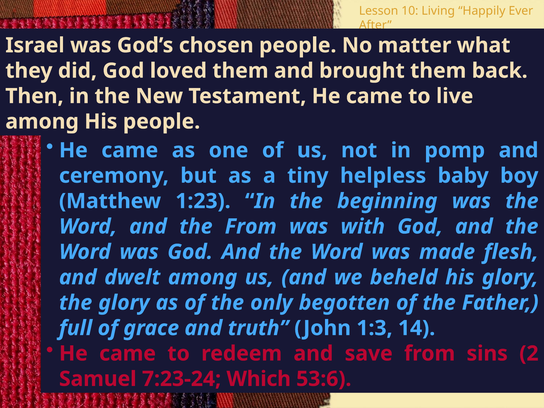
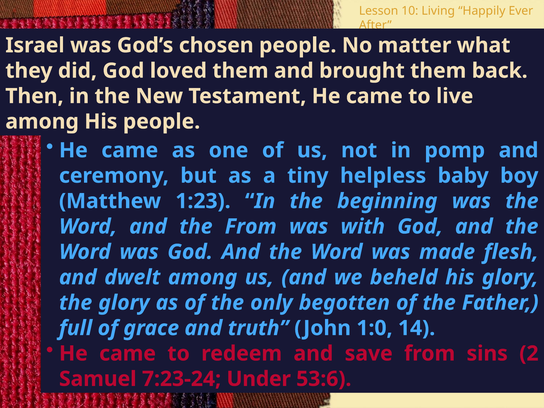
1:3: 1:3 -> 1:0 (374, 328)
Which: Which -> Under (259, 379)
